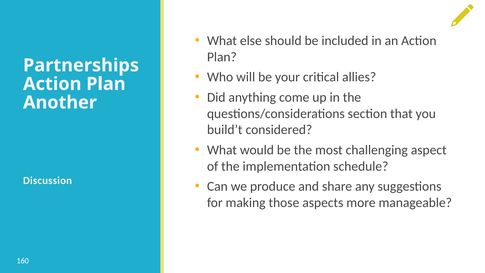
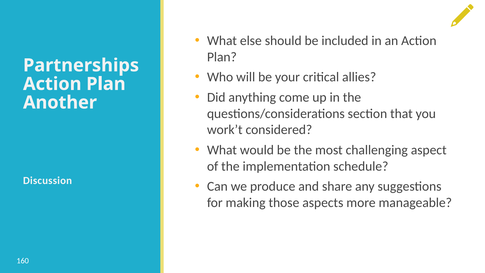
build’t: build’t -> work’t (225, 130)
